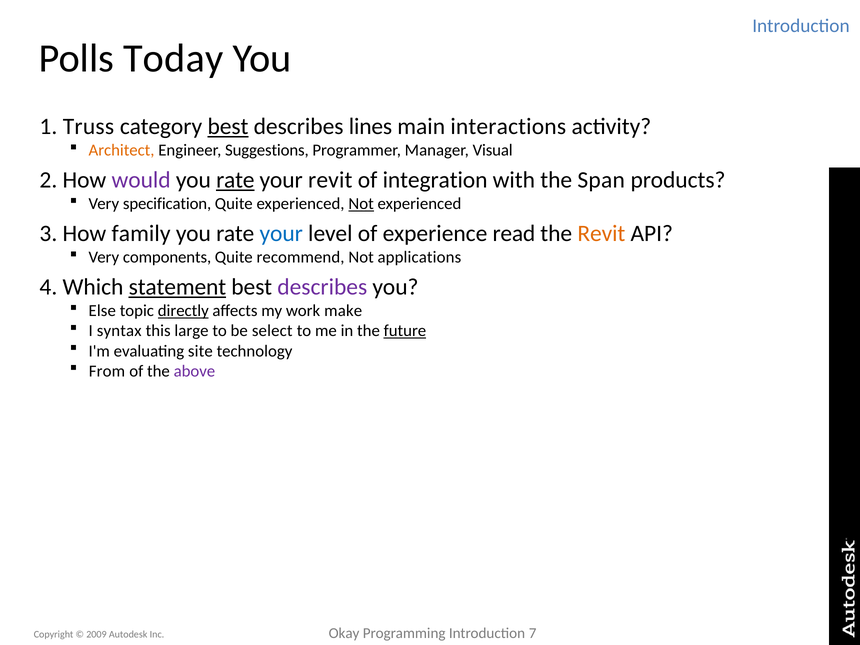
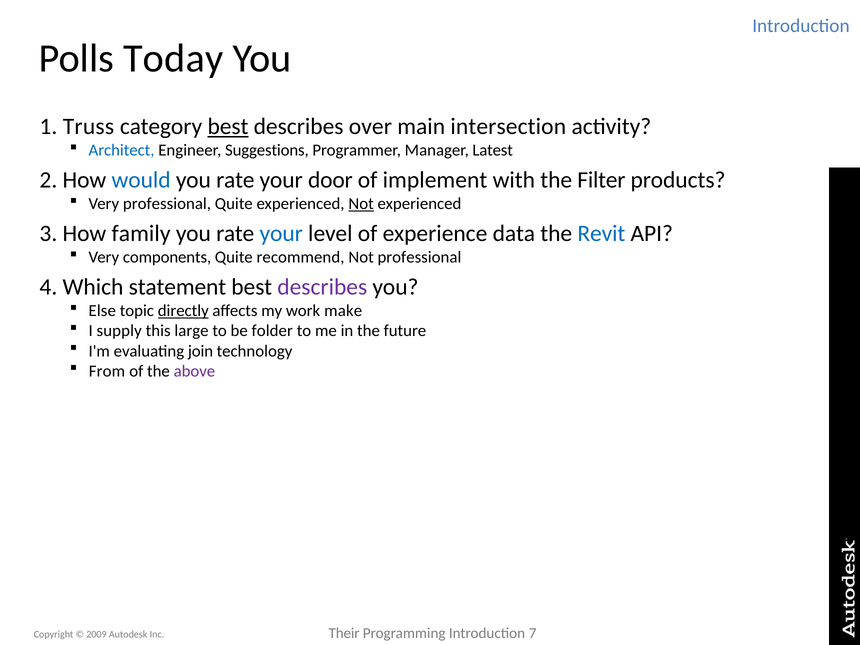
lines: lines -> over (370, 127)
interactions: interactions -> intersection (508, 127)
Architect colour: orange -> blue (122, 150)
Visual: Visual -> Latest (493, 150)
would colour: purple -> blue (141, 180)
rate underline: present -> none (235, 180)
your revit: revit -> door (330, 180)
integration: integration -> implement (435, 180)
Span: Span -> Filter (601, 180)
Very specification: specification -> professional (167, 204)
read: read -> data (514, 234)
Revit colour: orange -> blue (601, 234)
Not applications: applications -> professional (419, 257)
statement underline: present -> none (177, 287)
syntax: syntax -> supply (119, 331)
select: select -> folder (272, 331)
future underline: present -> none (405, 331)
site: site -> join (201, 351)
Okay: Okay -> Their (344, 634)
